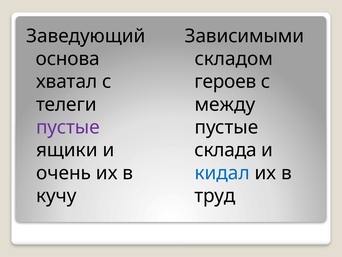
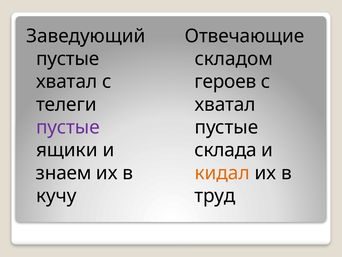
Зависимыми: Зависимыми -> Отвечающие (244, 36)
основа: основа -> пустые (68, 59)
между: между -> хватал (225, 104)
очень: очень -> знаем (64, 173)
кидал colour: blue -> orange (222, 173)
